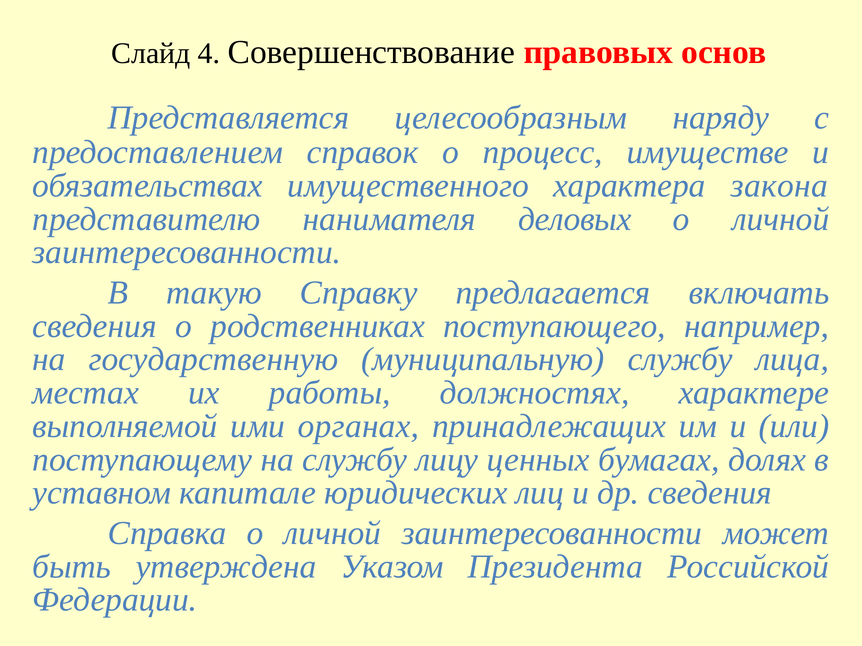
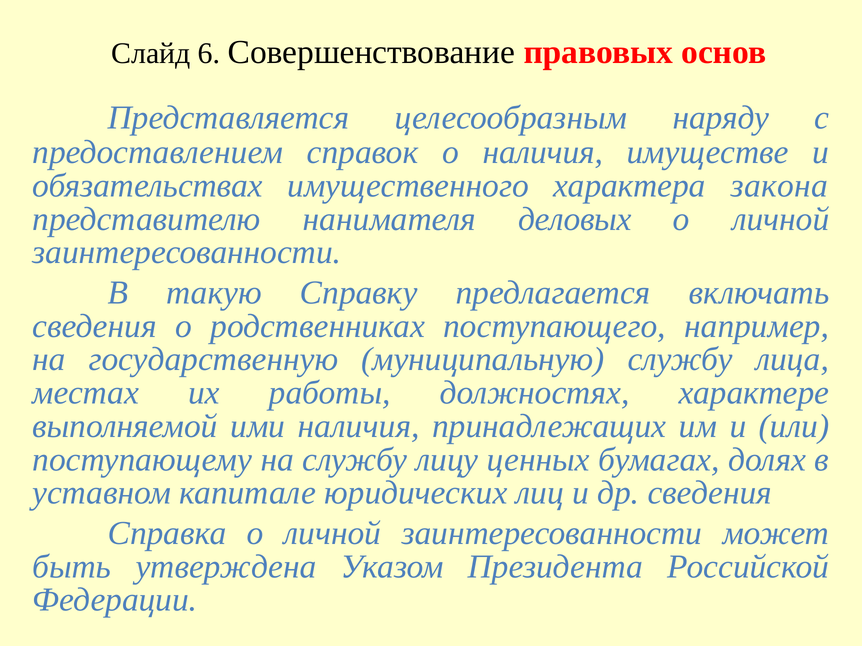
4: 4 -> 6 (209, 53)
о процесс: процесс -> наличия (543, 152)
ими органах: органах -> наличия (359, 426)
